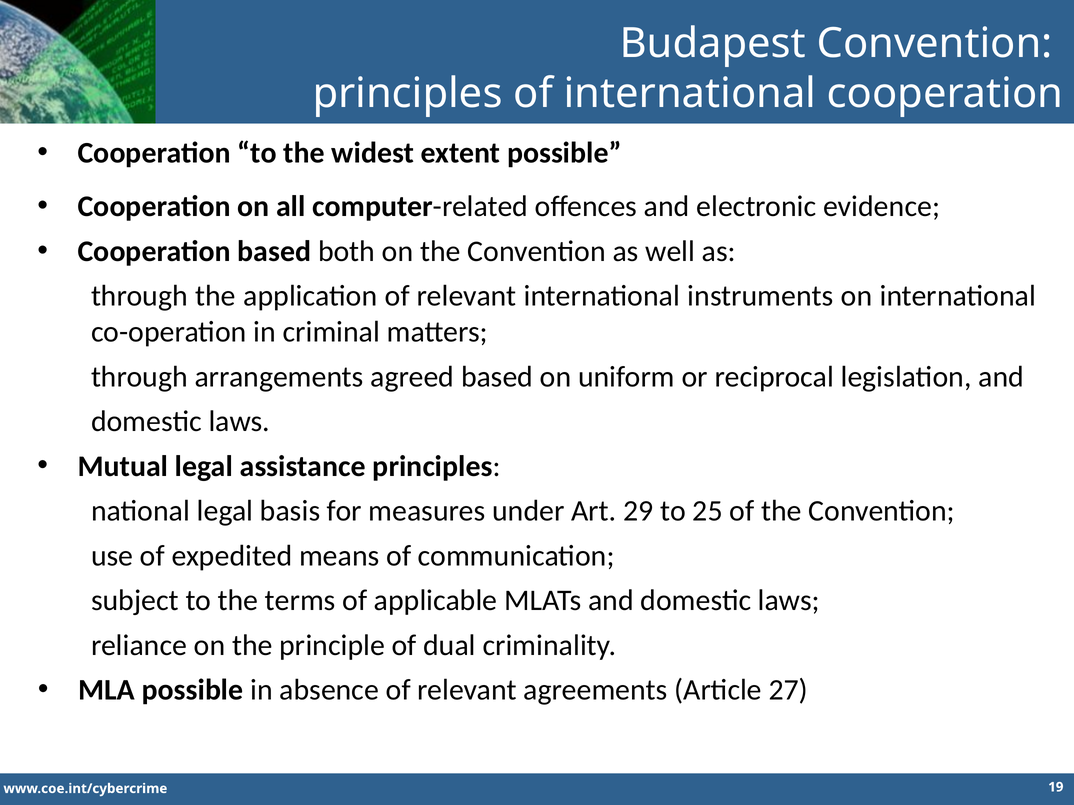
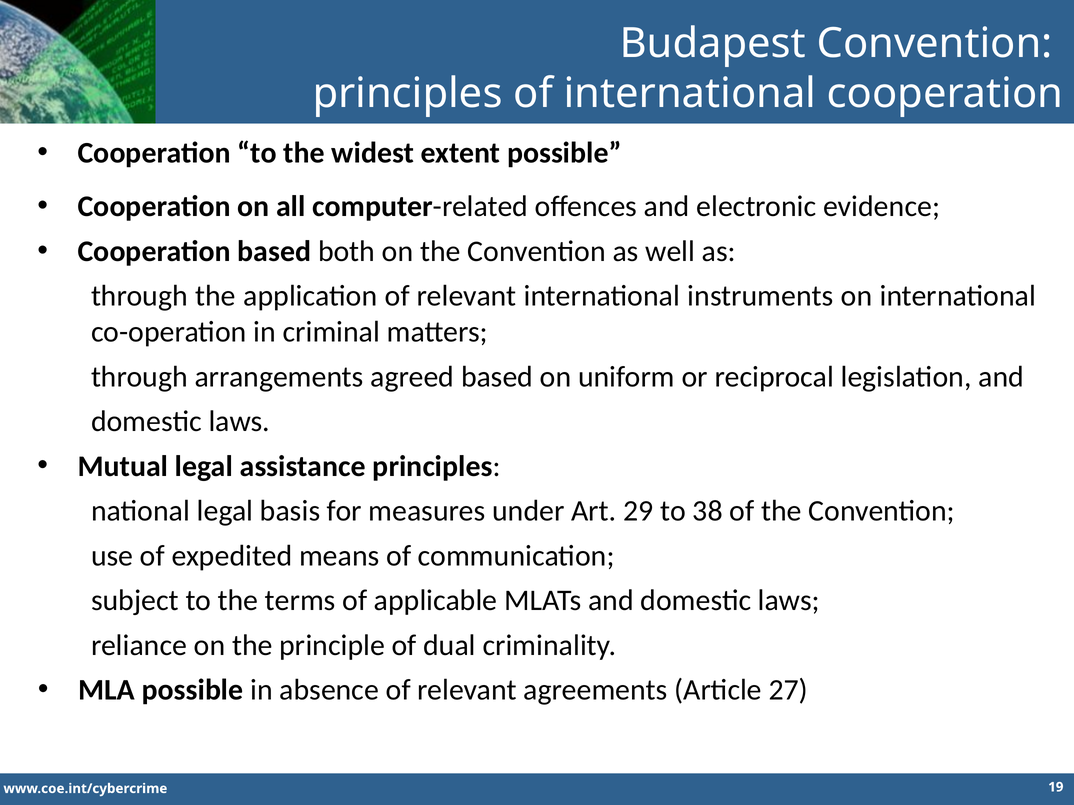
25: 25 -> 38 (707, 511)
